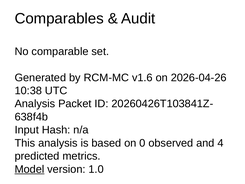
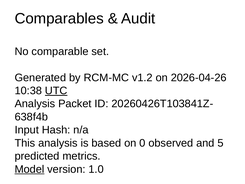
v1.6: v1.6 -> v1.2 (142, 78)
UTC underline: none -> present (56, 91)
4: 4 -> 5 (221, 143)
